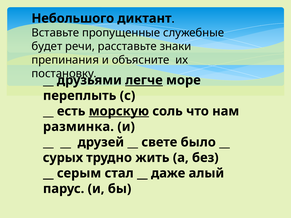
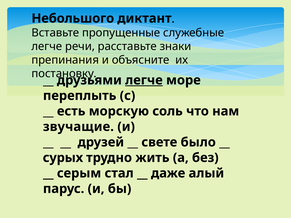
будет: будет -> легче (47, 46)
морскую underline: present -> none (119, 111)
разминка: разминка -> звучащие (78, 127)
